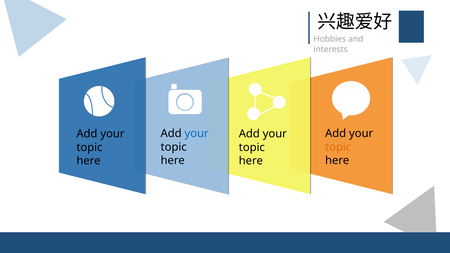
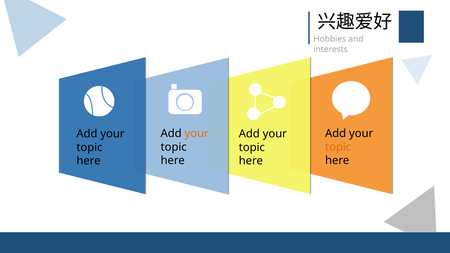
your colour: blue -> orange (197, 134)
